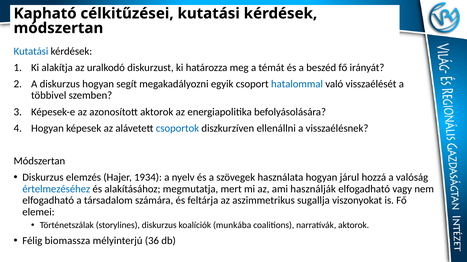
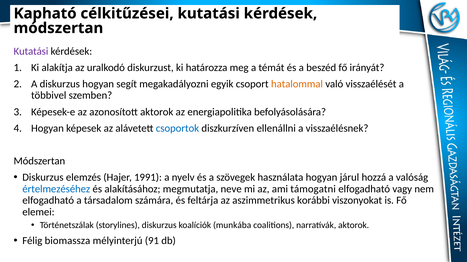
Kutatási colour: blue -> purple (31, 51)
hatalommal colour: blue -> orange (297, 84)
1934: 1934 -> 1991 (148, 178)
mert: mert -> neve (231, 189)
használják: használják -> támogatni (313, 189)
sugallja: sugallja -> korábbi (313, 201)
36: 36 -> 91 (152, 241)
